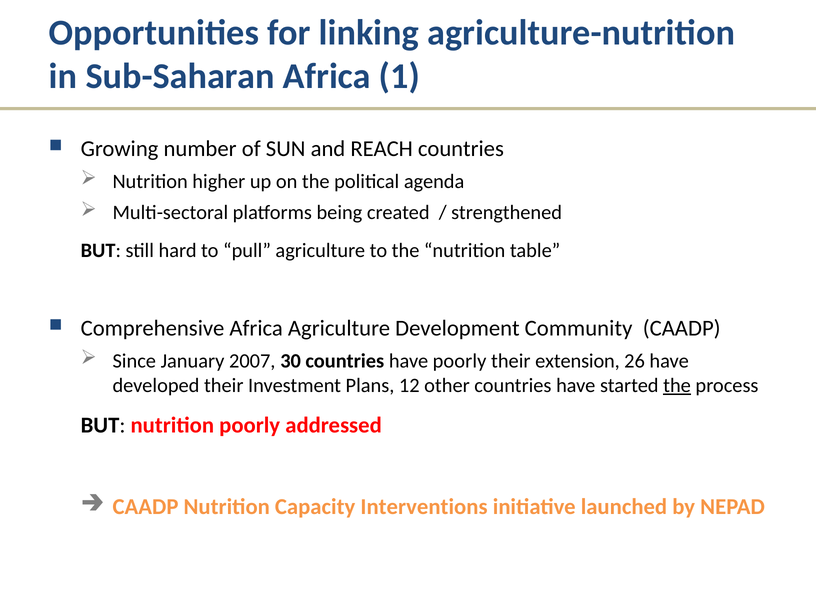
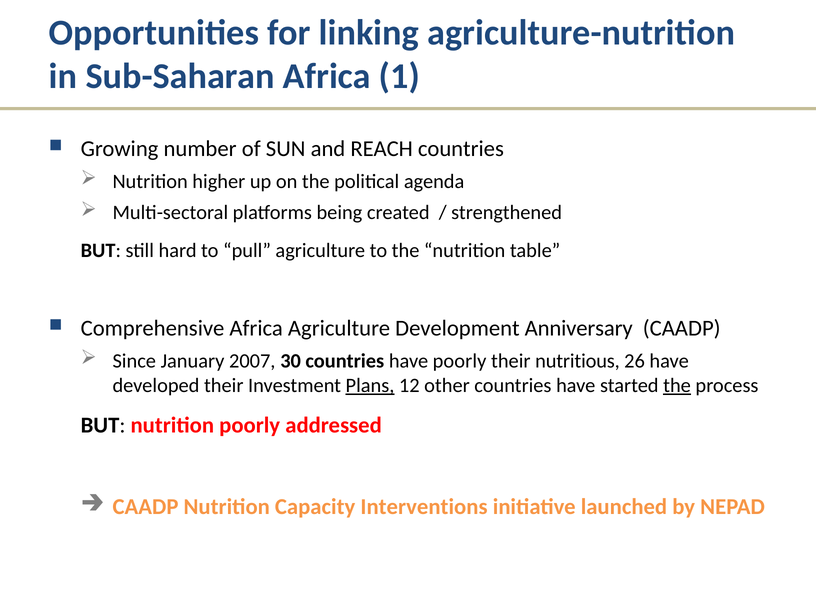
Community: Community -> Anniversary (579, 328)
extension: extension -> nutritious (577, 361)
Plans underline: none -> present (370, 385)
